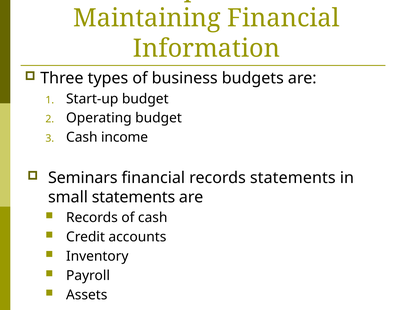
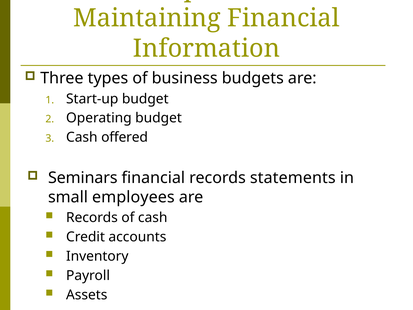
income: income -> offered (125, 137)
small statements: statements -> employees (133, 197)
